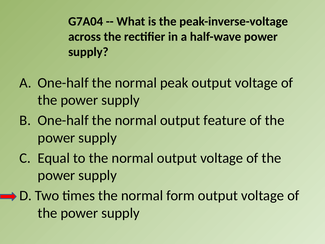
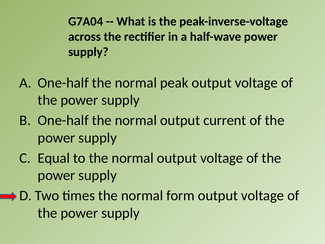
feature: feature -> current (225, 120)
